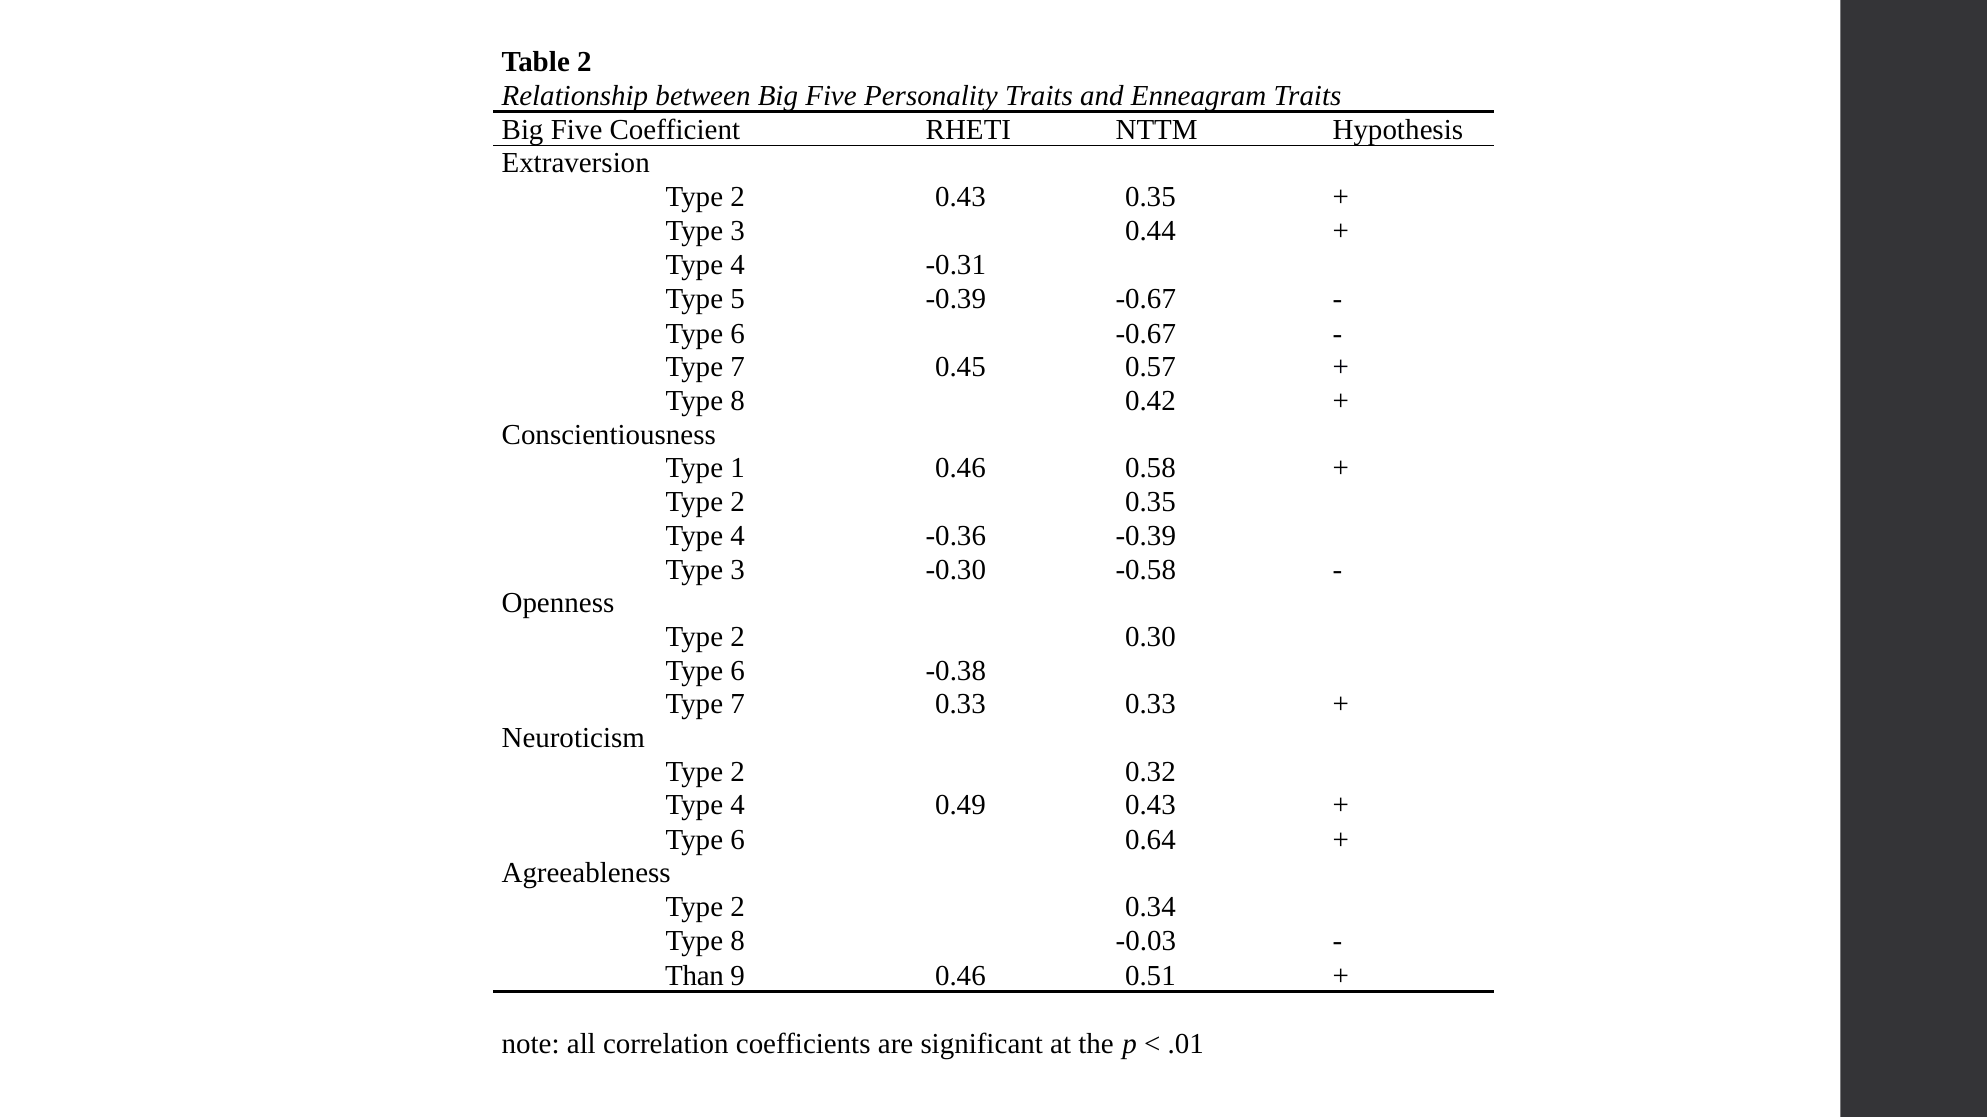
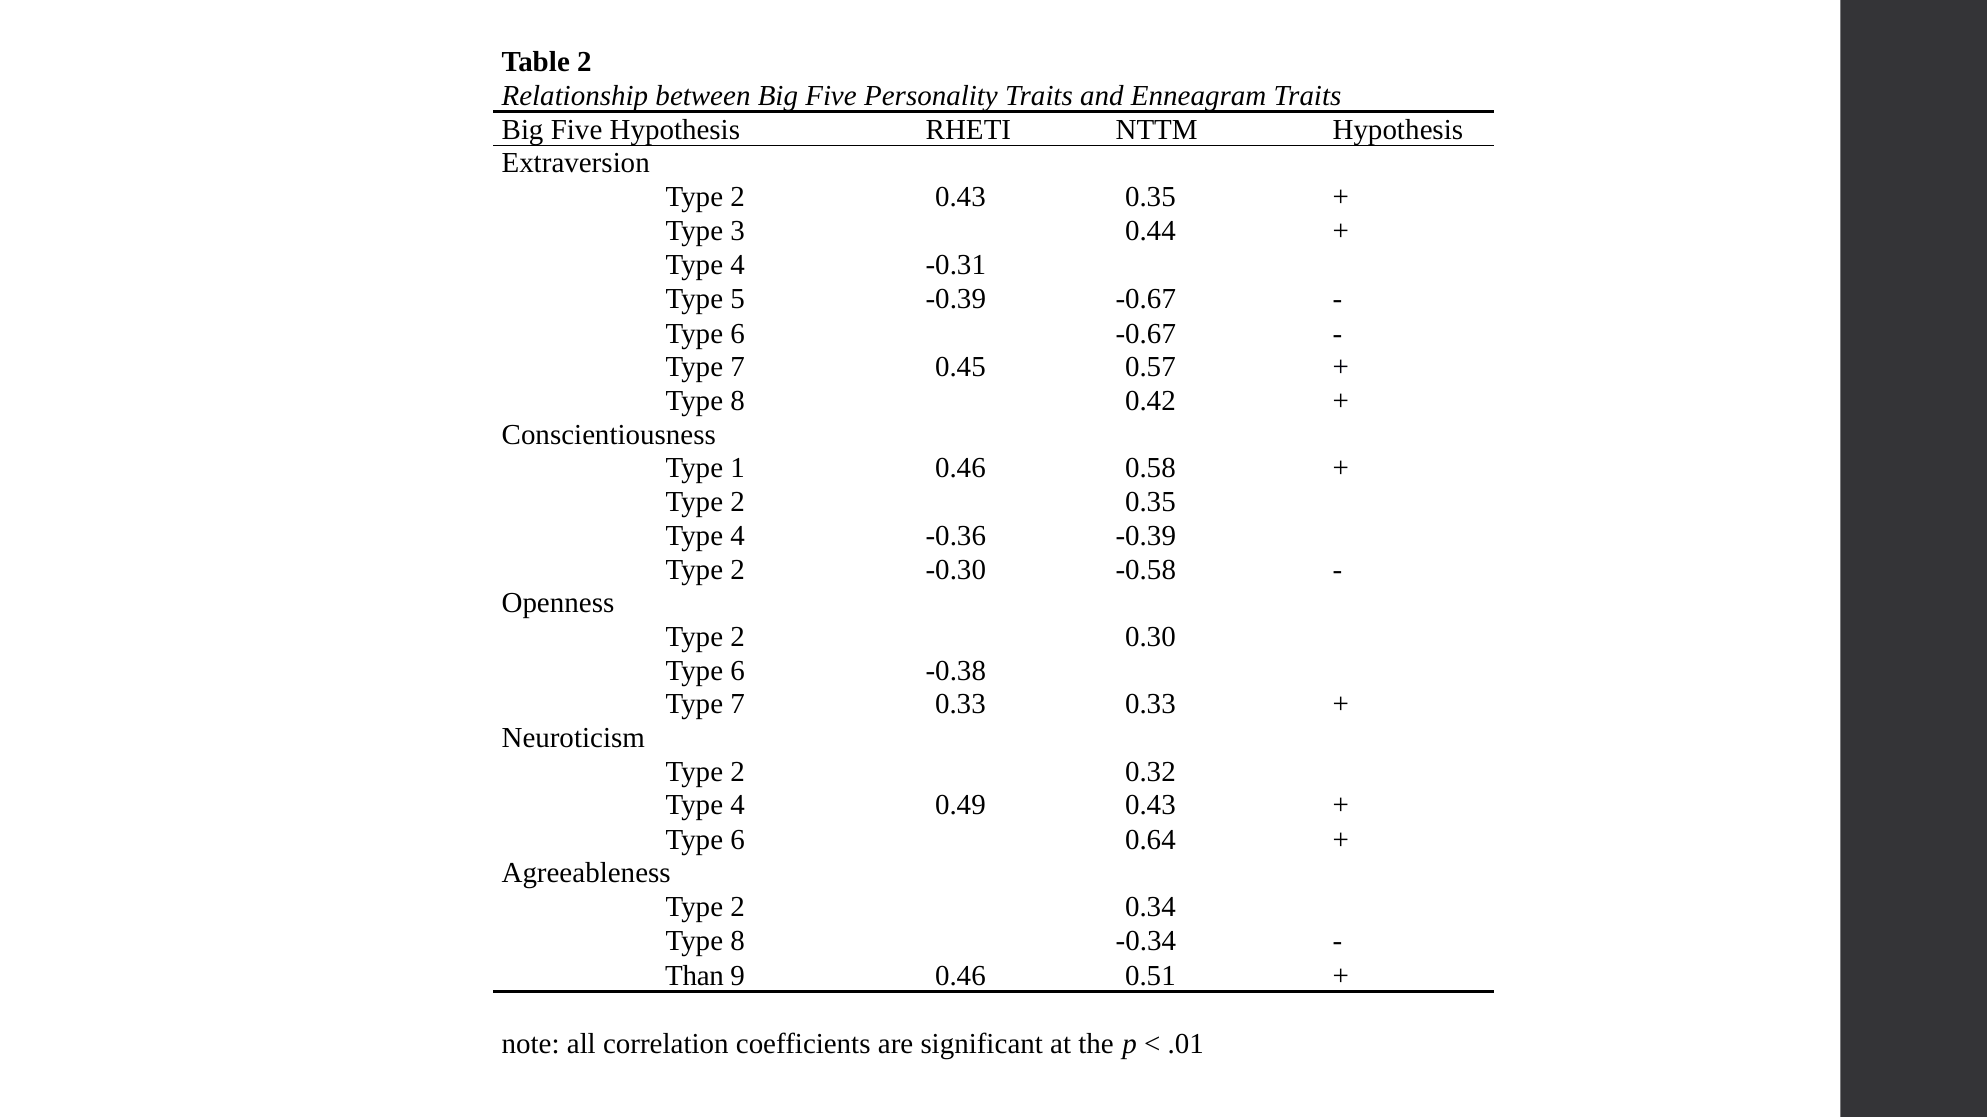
Five Coefficient: Coefficient -> Hypothesis (675, 130)
3: 3 -> 2 (738, 570)
8 -0.03: -0.03 -> -0.34 (1146, 942)
